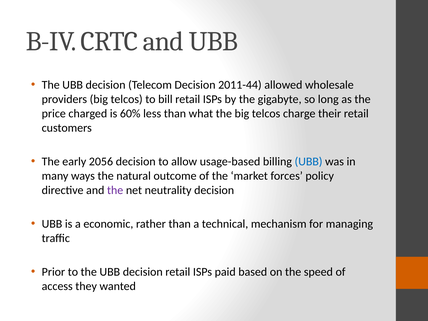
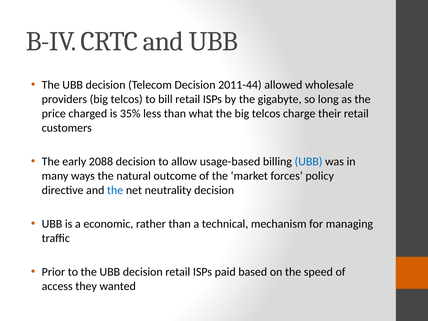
60%: 60% -> 35% (130, 114)
2056: 2056 -> 2088 (101, 162)
the colour: purple -> blue (115, 190)
